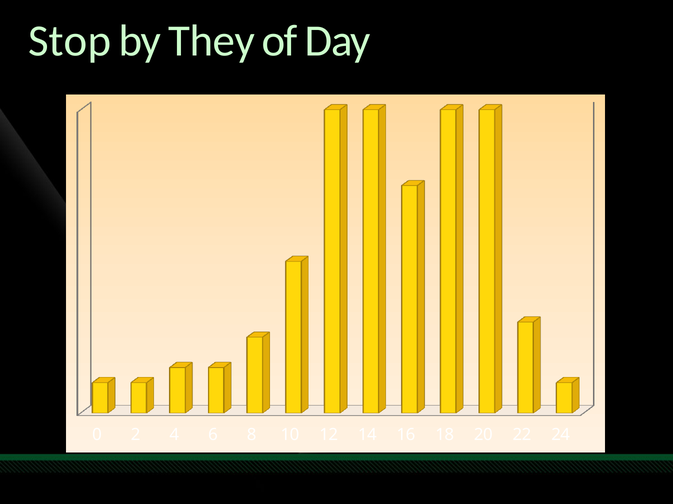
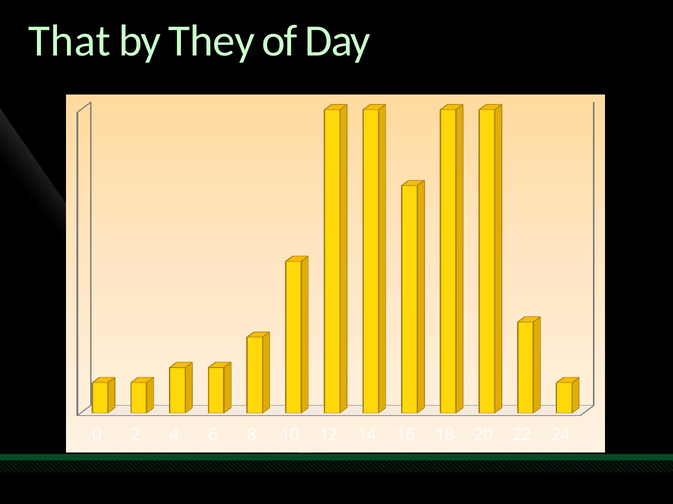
Stop: Stop -> That (69, 41)
